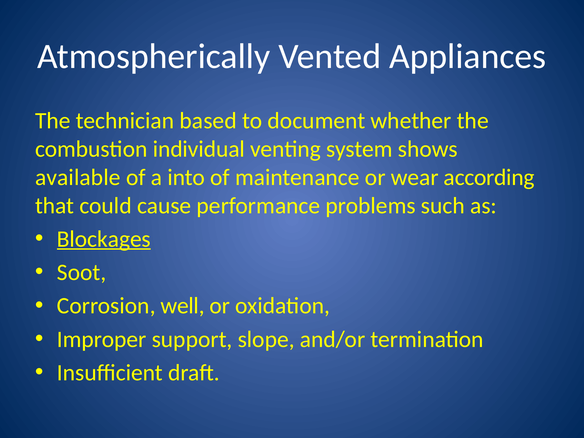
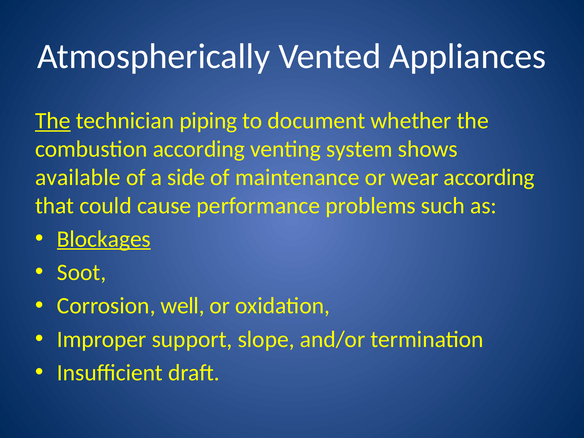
The underline: none -> present (53, 121)
based: based -> piping (208, 121)
combustion individual: individual -> according (199, 149)
into: into -> side (186, 177)
